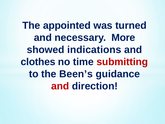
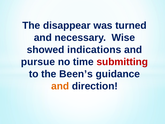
appointed: appointed -> disappear (67, 25)
More: More -> Wise (123, 38)
clothes: clothes -> pursue (38, 62)
and colour: red -> orange (60, 86)
